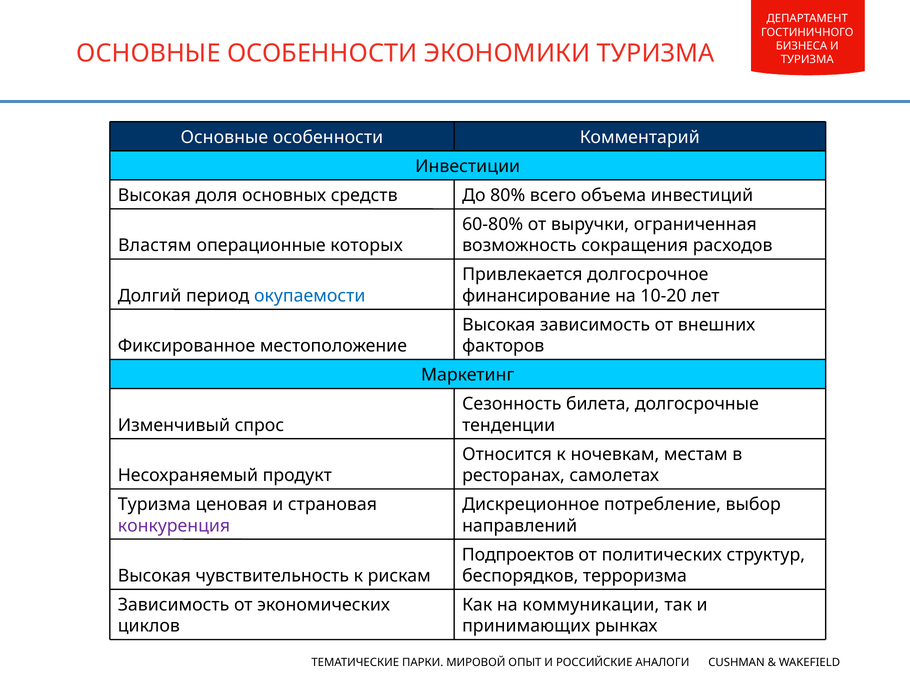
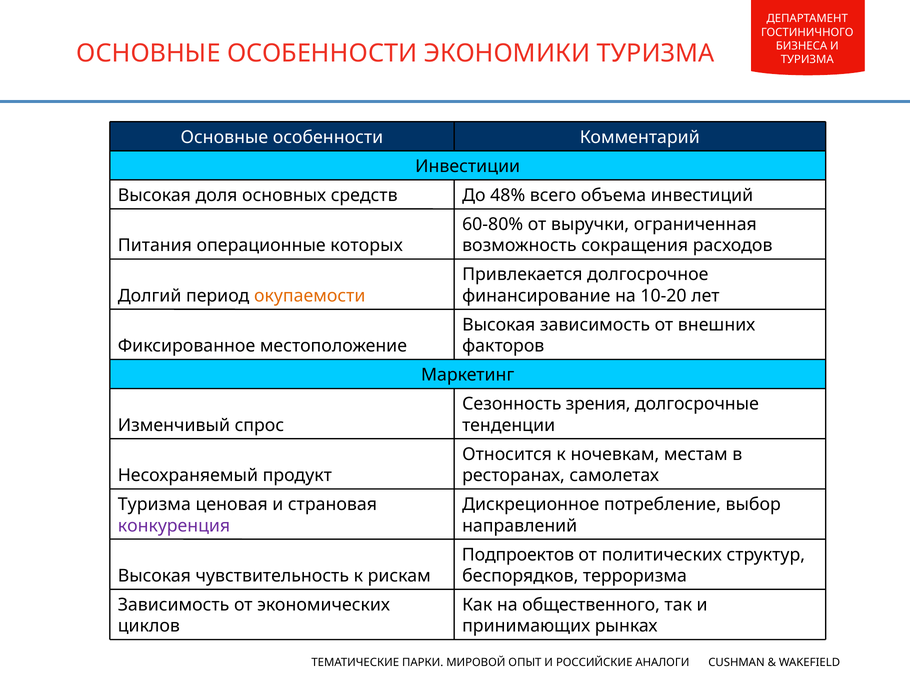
80%: 80% -> 48% (508, 196)
Властям: Властям -> Питания (155, 246)
окупаемости colour: blue -> orange (310, 296)
билета: билета -> зрения (598, 404)
коммуникации: коммуникации -> общественного (591, 605)
